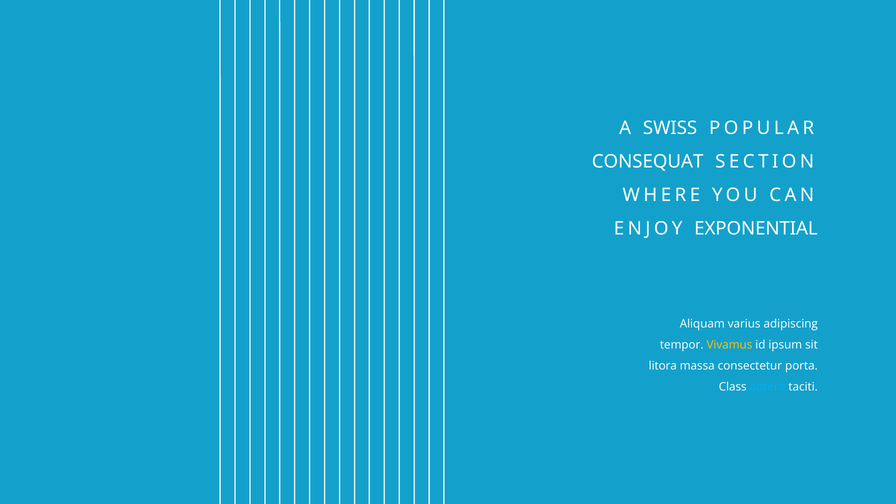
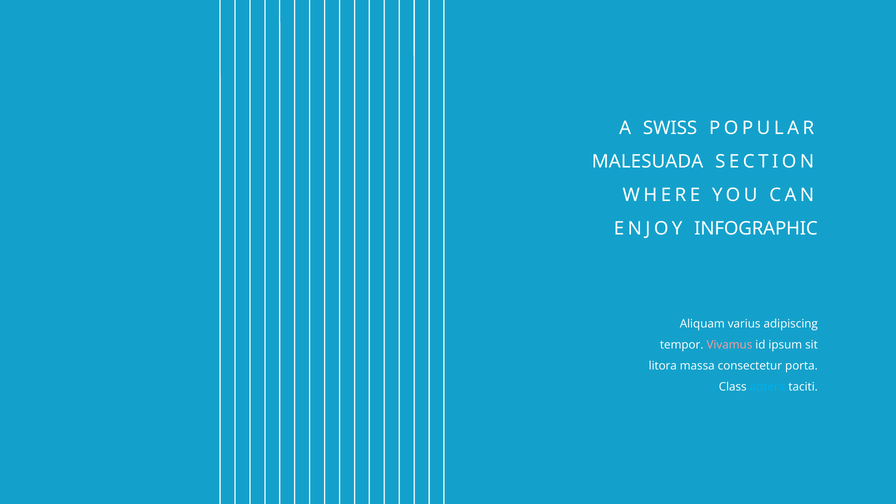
CONSEQUAT: CONSEQUAT -> MALESUADA (648, 162)
EXPONENTIAL: EXPONENTIAL -> INFOGRAPHIC (756, 229)
Vivamus colour: yellow -> pink (729, 345)
